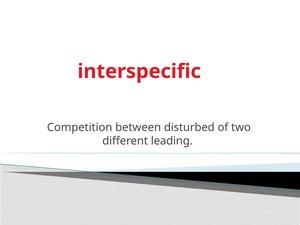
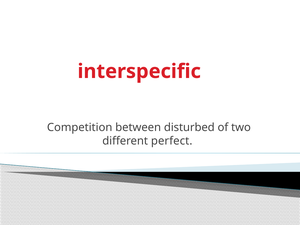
leading: leading -> perfect (172, 141)
